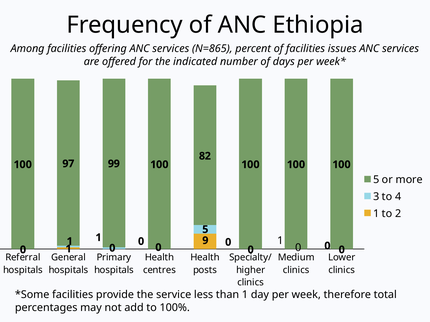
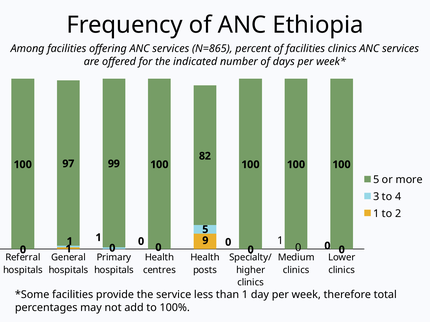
facilities issues: issues -> clinics (342, 49)
